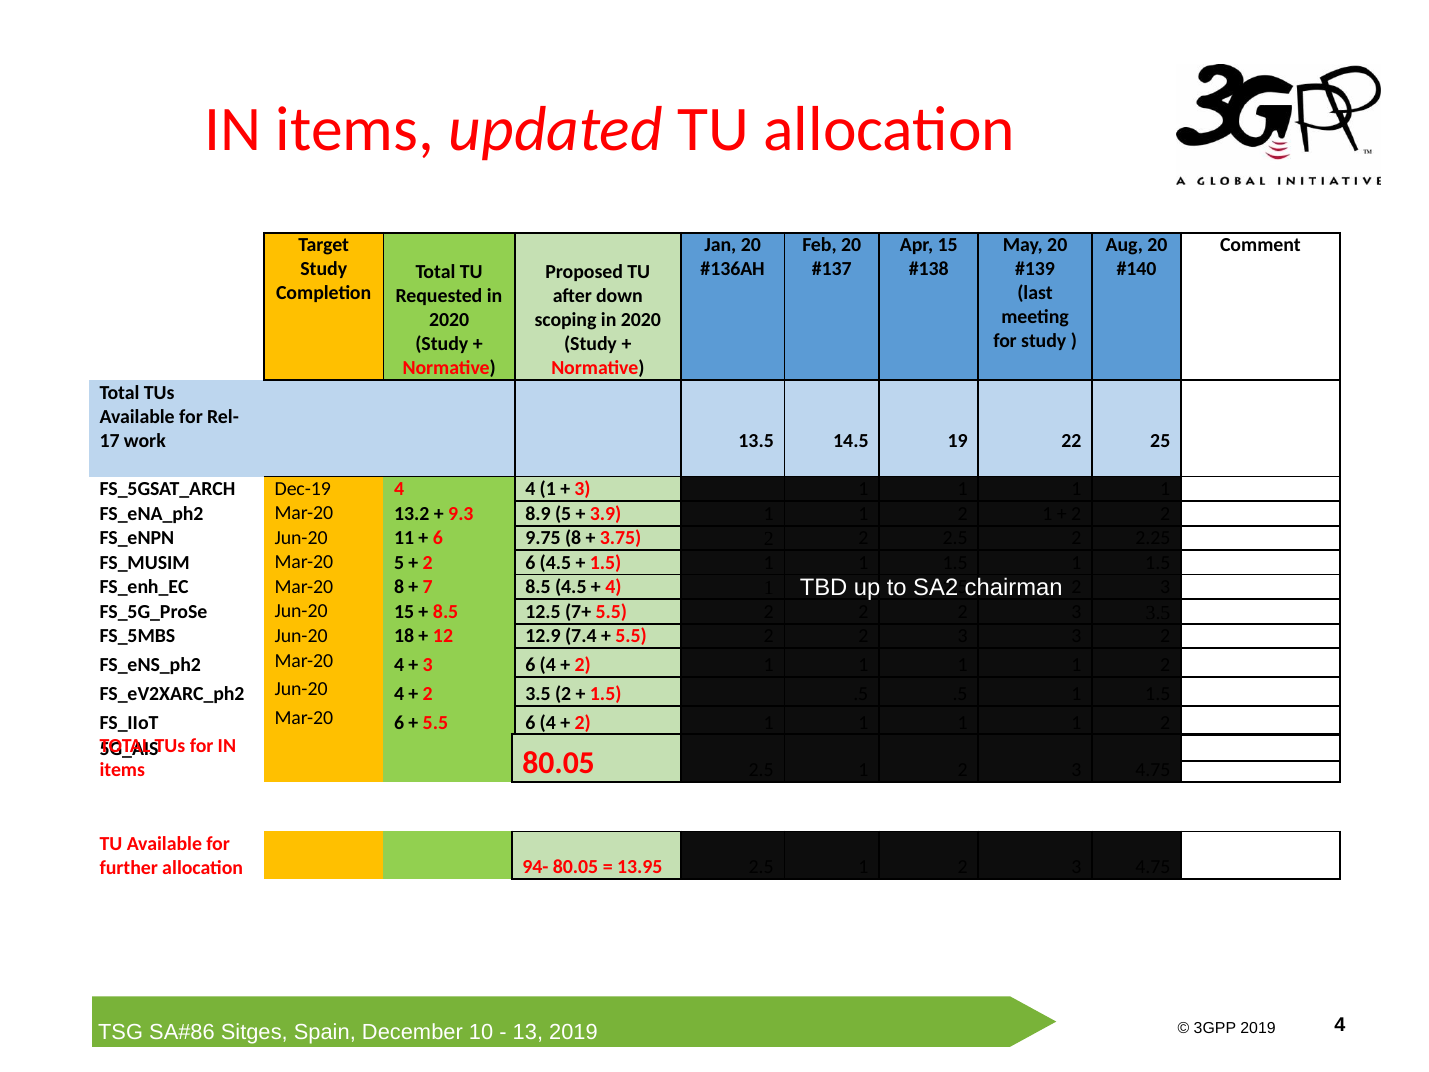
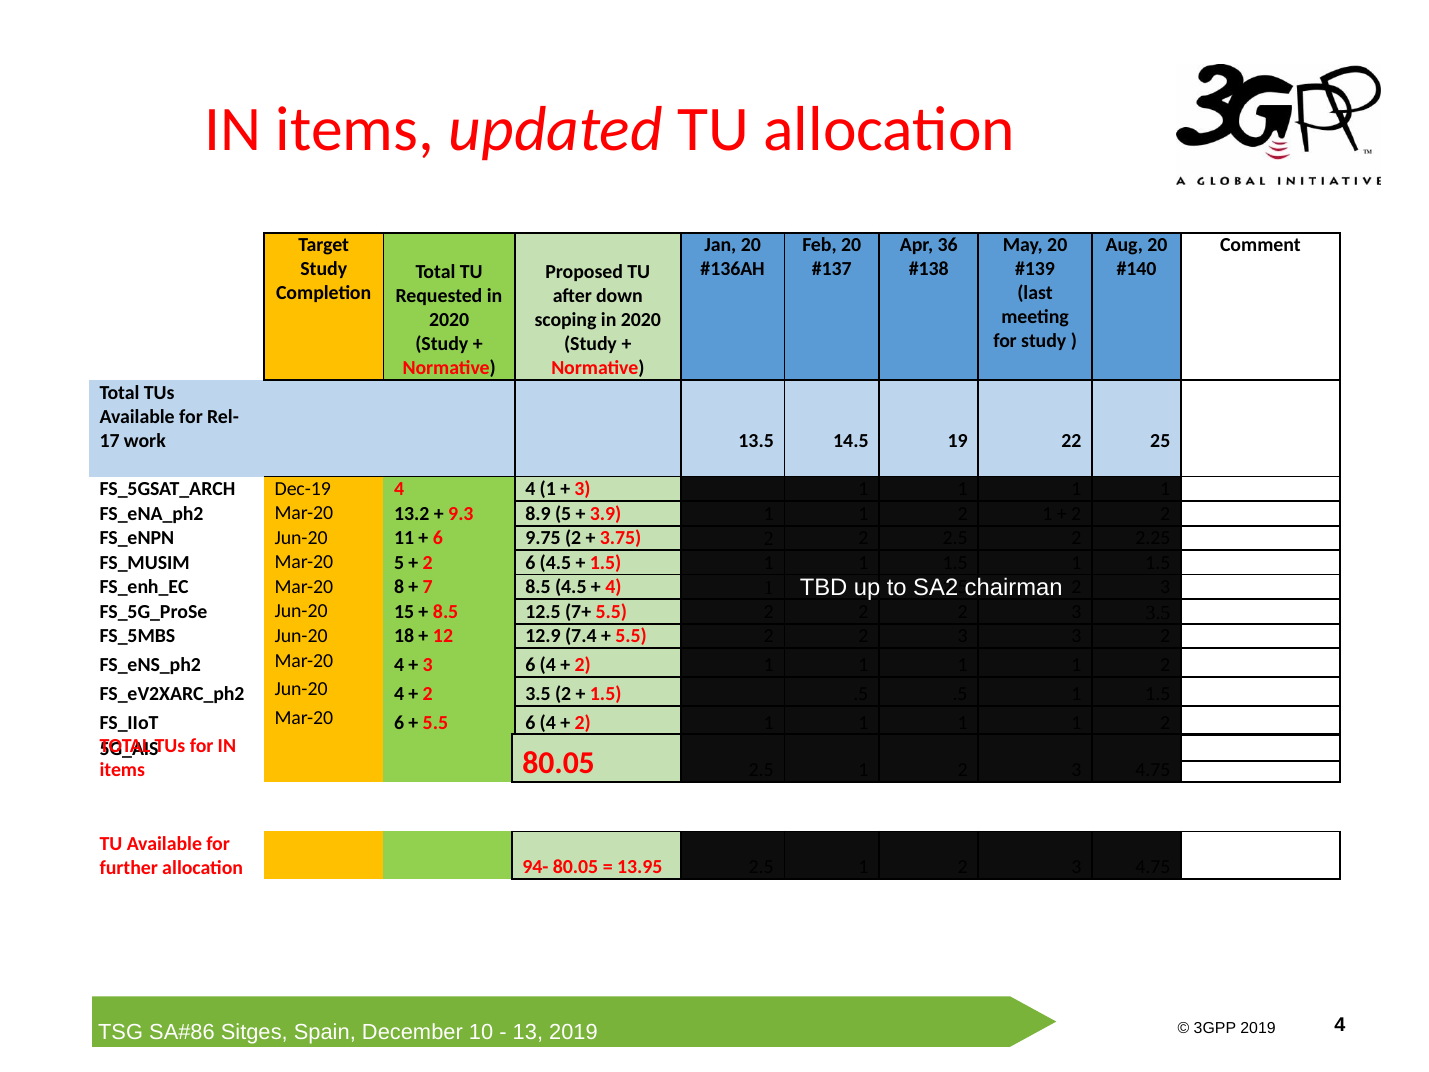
Apr 15: 15 -> 36 (948, 245)
9.75 8: 8 -> 2 (573, 538)
